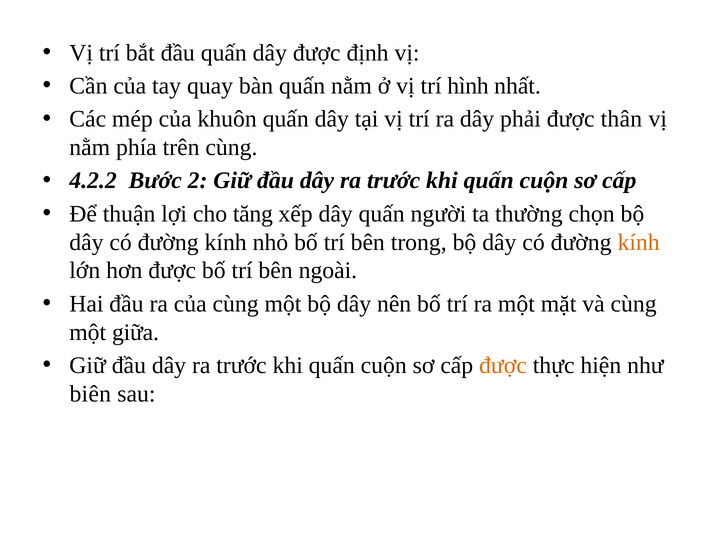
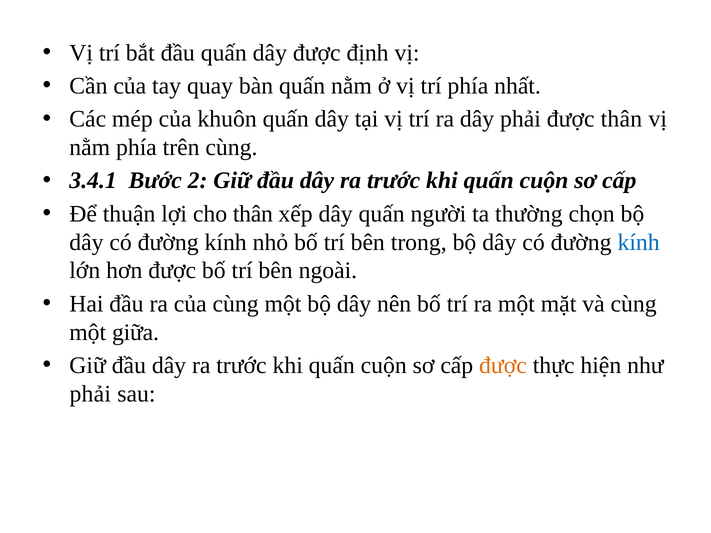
trí hình: hình -> phía (468, 86)
4.2.2: 4.2.2 -> 3.4.1 (93, 181)
cho tăng: tăng -> thân (253, 214)
kính colour: orange -> blue (639, 242)
biên: biên -> phải (90, 394)
